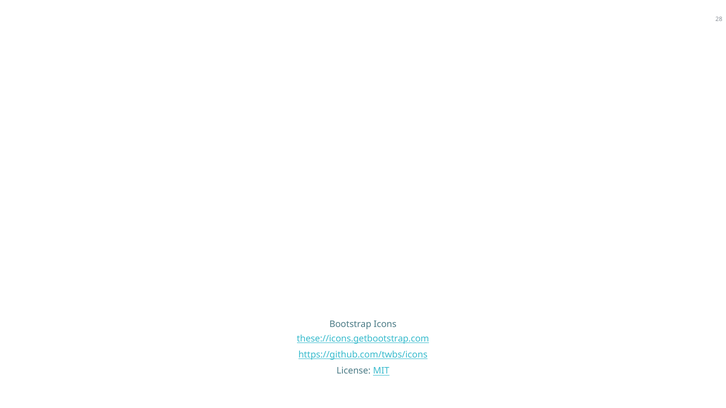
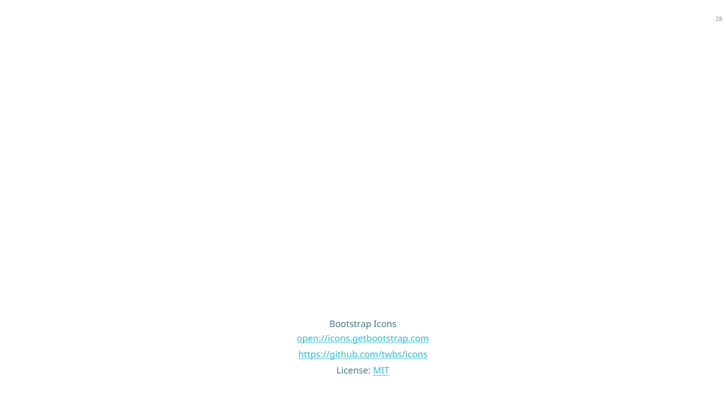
these://icons.getbootstrap.com: these://icons.getbootstrap.com -> open://icons.getbootstrap.com (363, 339)
